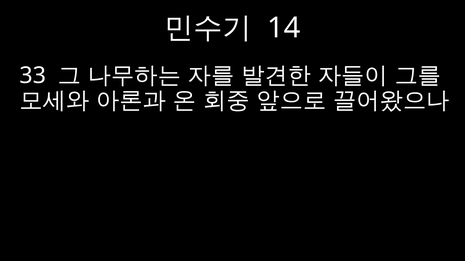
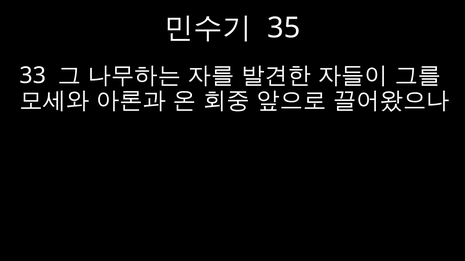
14: 14 -> 35 (284, 28)
